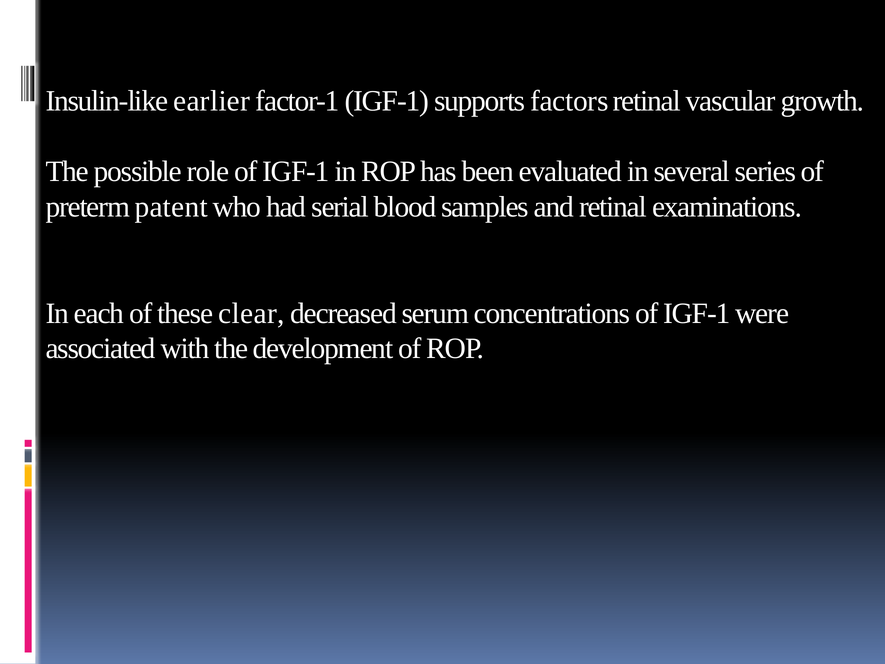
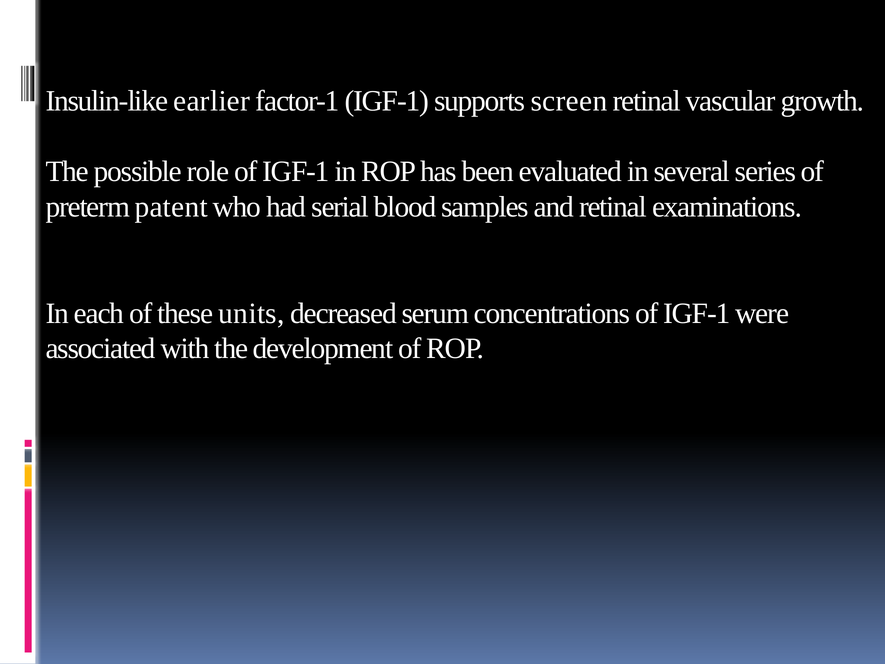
factors: factors -> screen (569, 101)
clear: clear -> units (252, 313)
